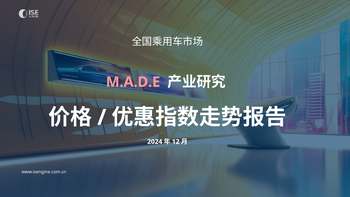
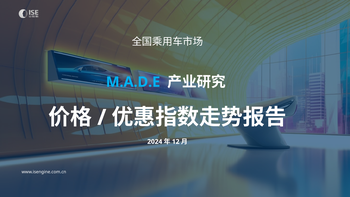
M.A.D.E colour: pink -> light blue (133, 82)
